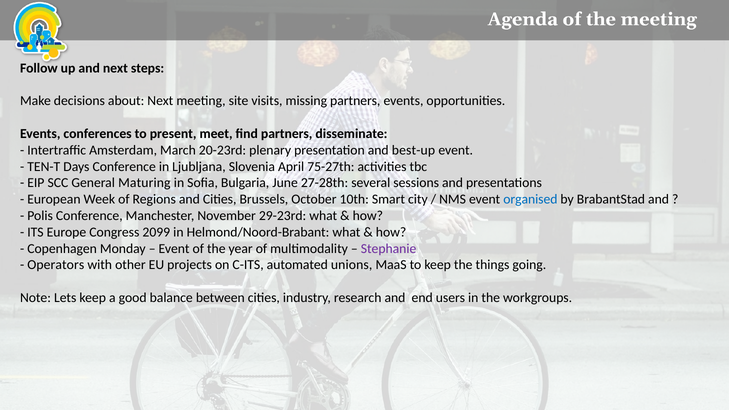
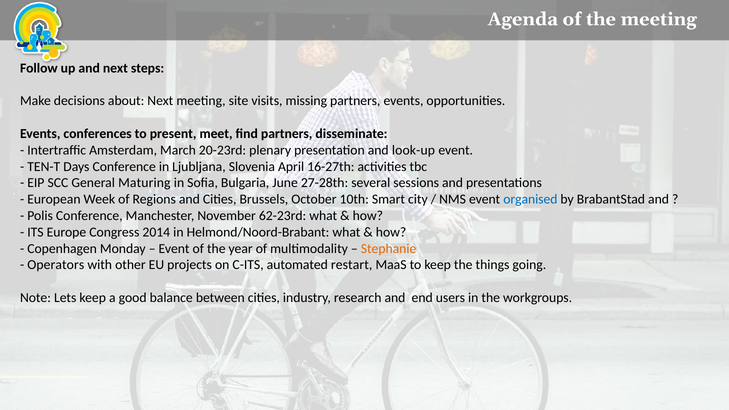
best-up: best-up -> look-up (413, 150)
75-27th: 75-27th -> 16-27th (331, 167)
29-23rd: 29-23rd -> 62-23rd (283, 216)
2099: 2099 -> 2014 (156, 232)
Stephanie colour: purple -> orange (389, 249)
unions: unions -> restart (352, 265)
